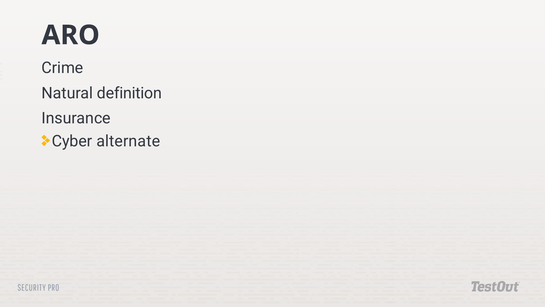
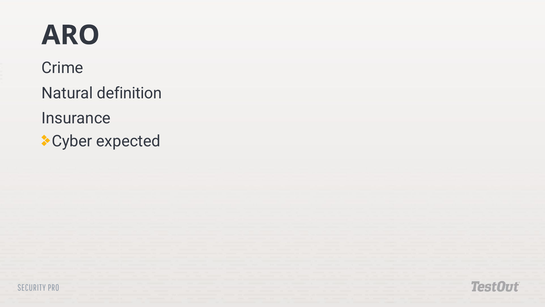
alternate: alternate -> expected (128, 141)
